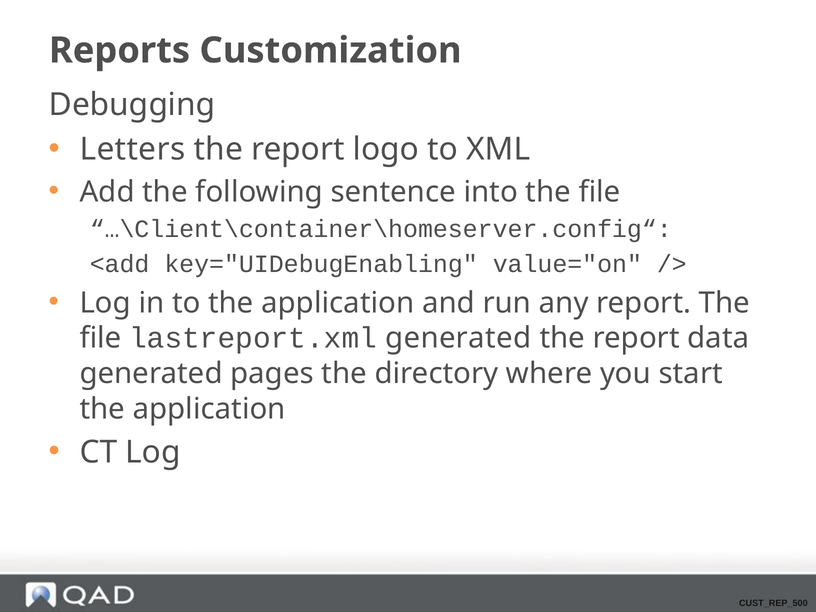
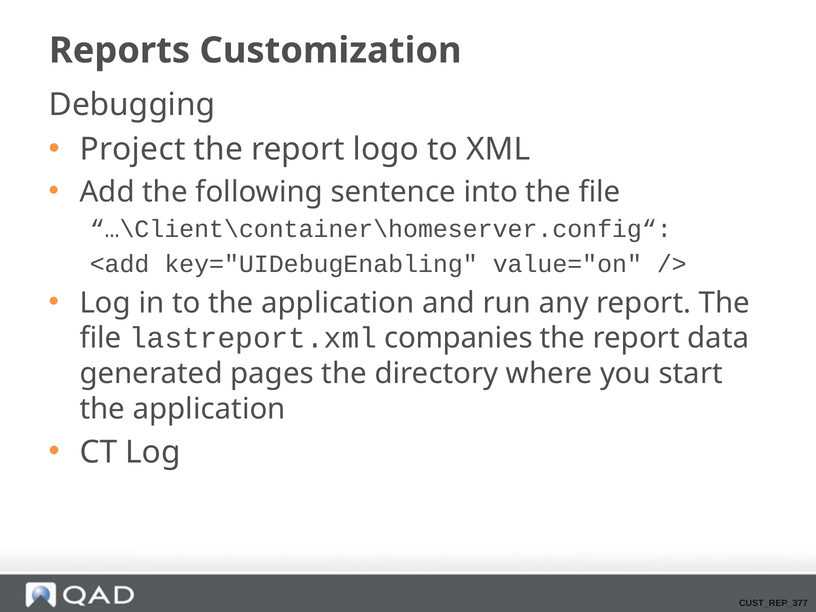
Letters: Letters -> Project (133, 149)
lastreport.xml generated: generated -> companies (458, 338)
CUST_REP_500: CUST_REP_500 -> CUST_REP_377 (773, 603)
